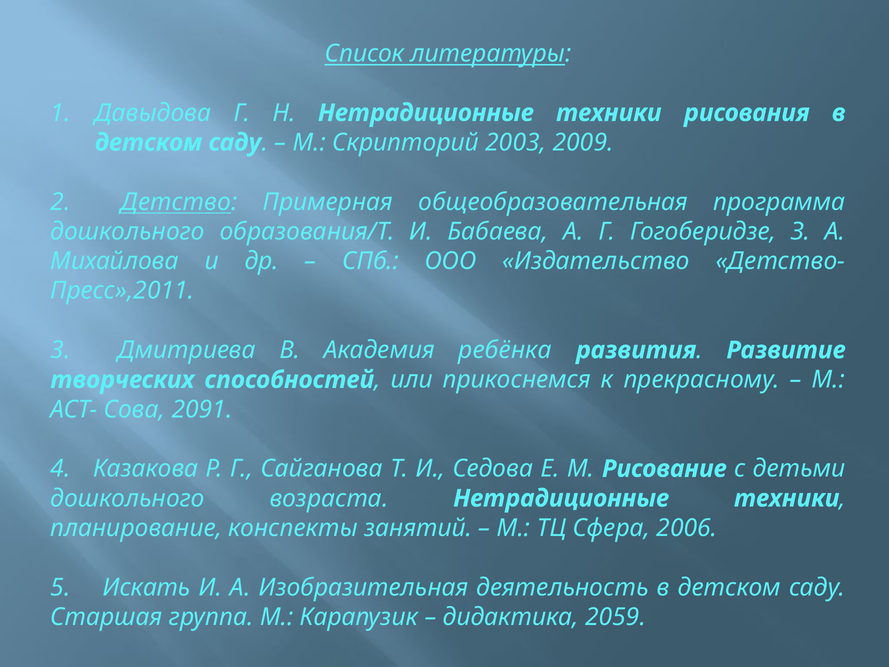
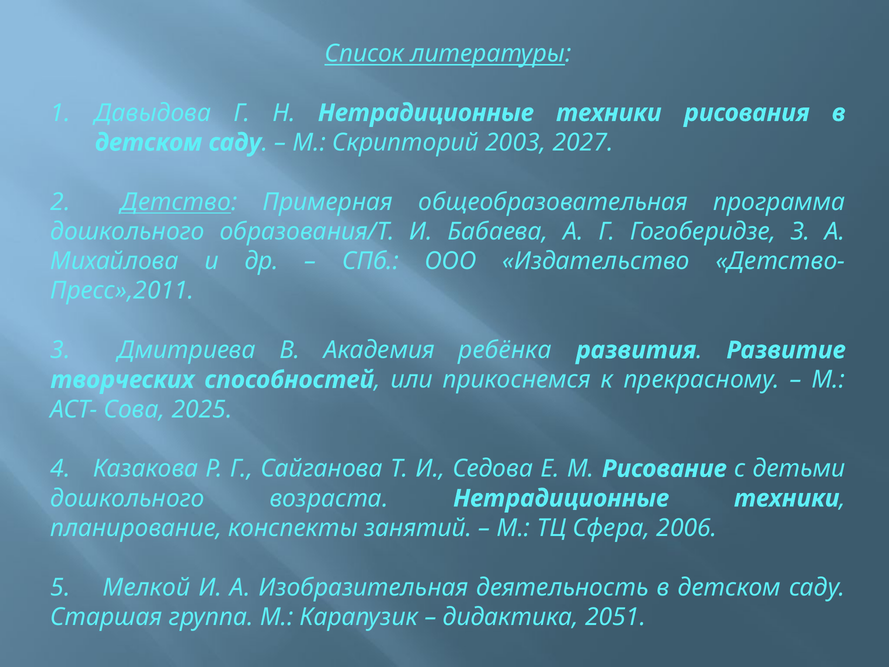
2009: 2009 -> 2027 (583, 142)
2091: 2091 -> 2025 (202, 409)
Искать: Искать -> Мелкой (147, 587)
2059: 2059 -> 2051 (615, 617)
